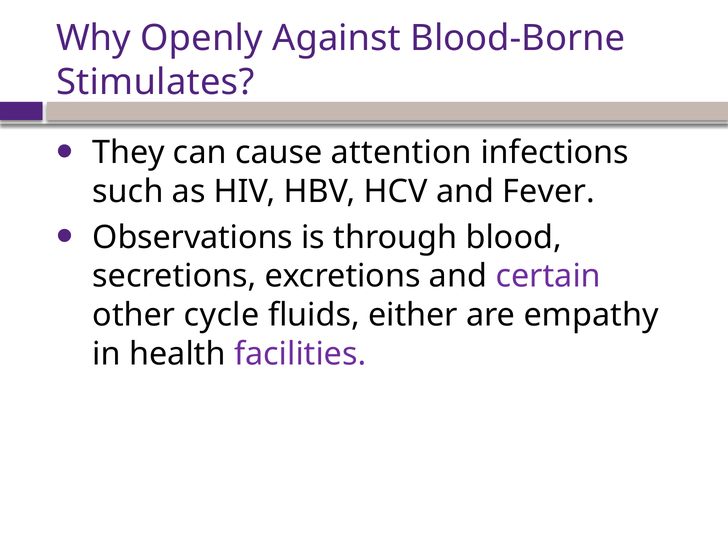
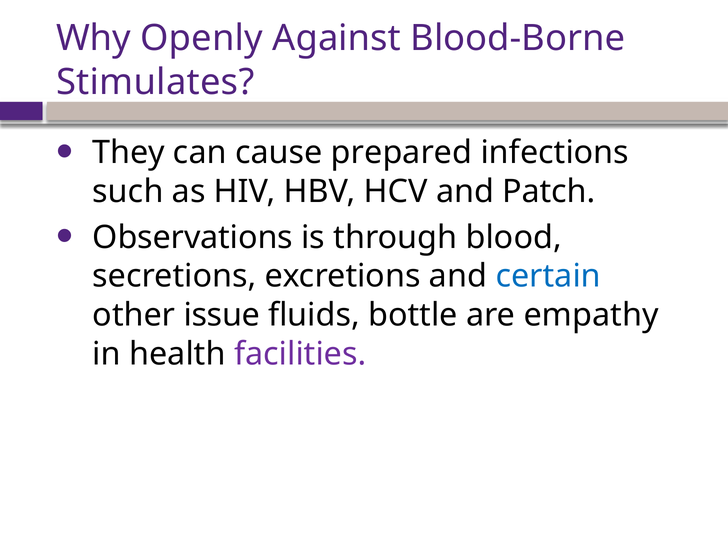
attention: attention -> prepared (402, 153)
Fever: Fever -> Patch (549, 192)
certain colour: purple -> blue (548, 276)
cycle: cycle -> issue (222, 315)
either: either -> bottle (413, 315)
